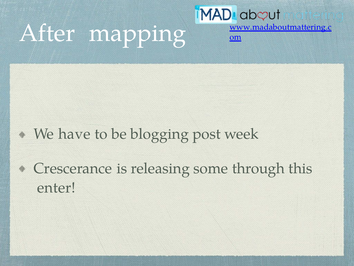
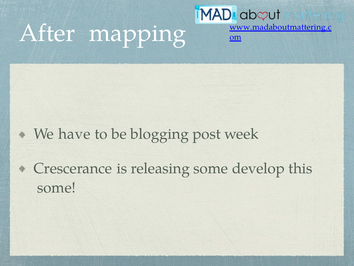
through: through -> develop (258, 168)
enter: enter -> some (56, 187)
